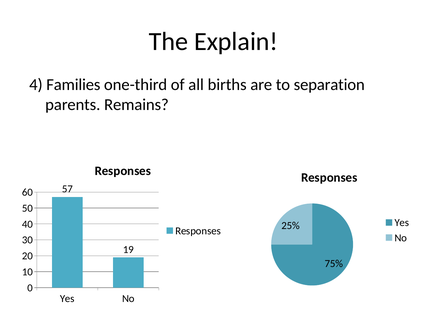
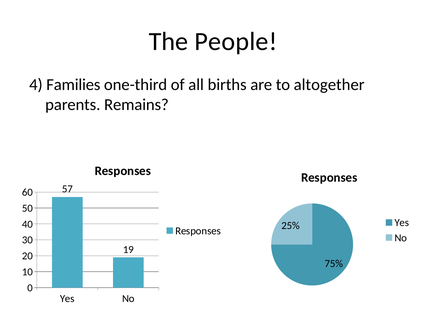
Explain: Explain -> People (236, 41)
separation: separation -> altogether (329, 84)
